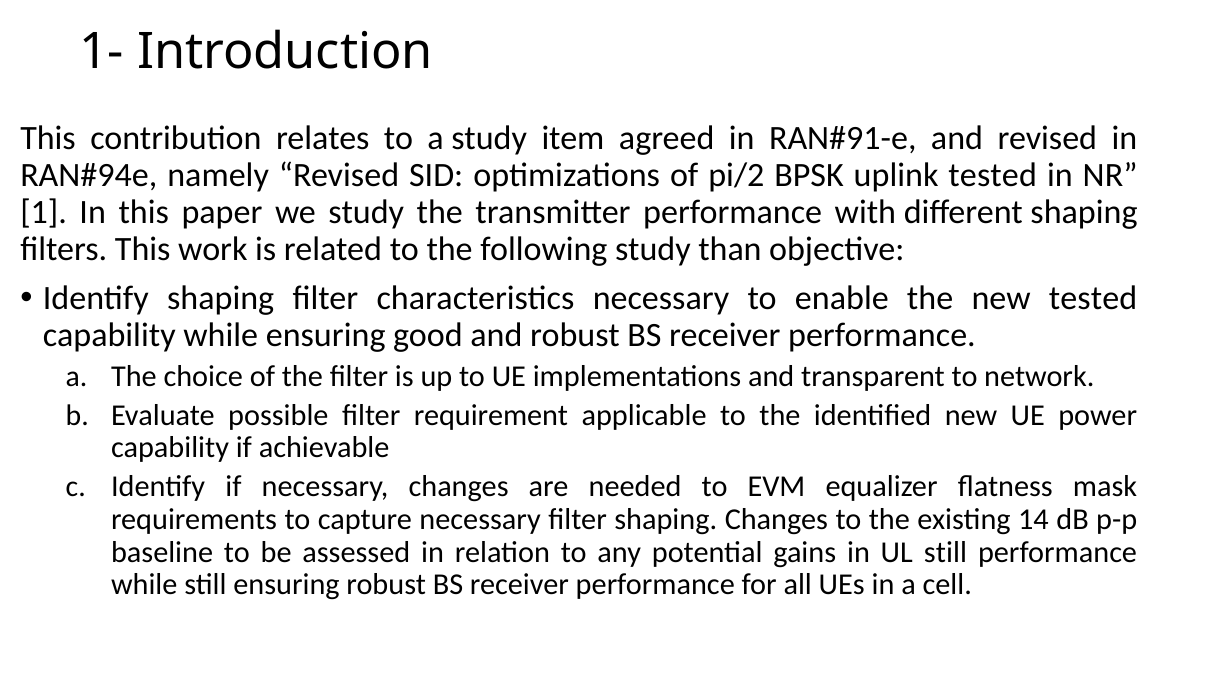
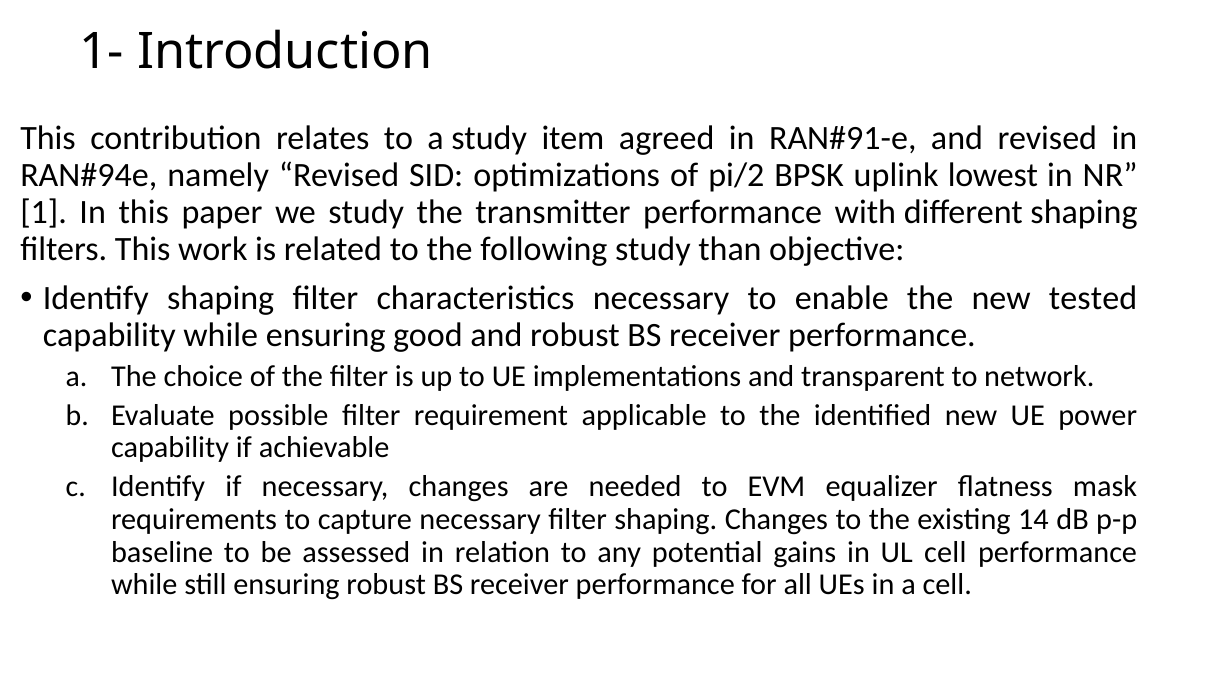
uplink tested: tested -> lowest (993, 175)
UL still: still -> cell (945, 552)
